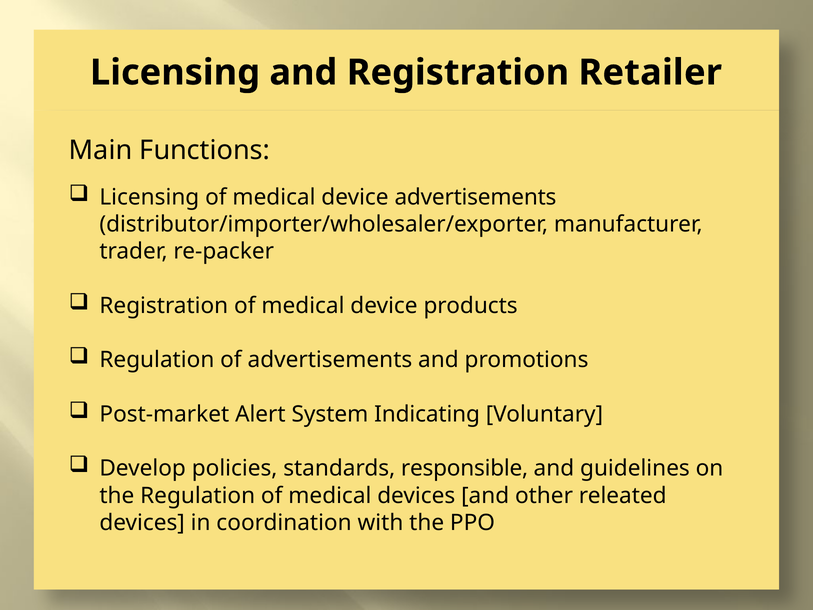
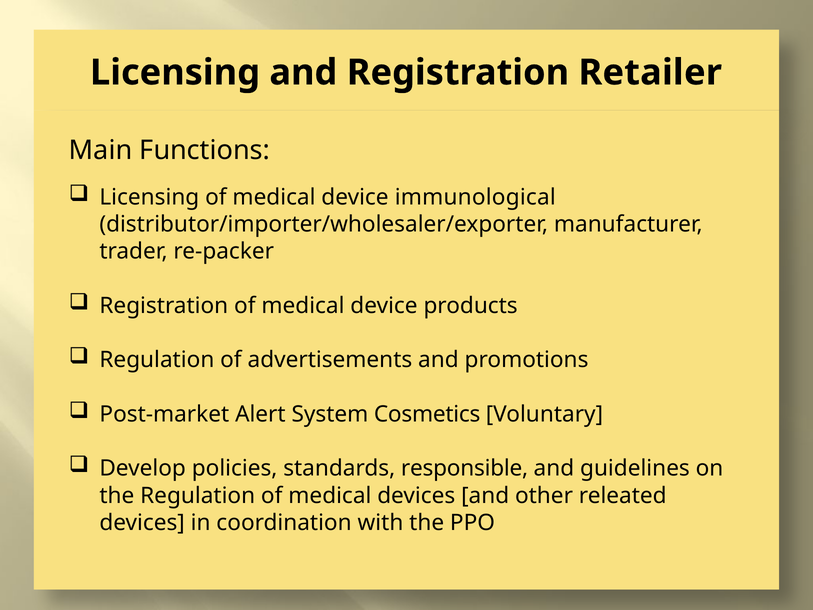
device advertisements: advertisements -> immunological (475, 197)
Indicating: Indicating -> Cosmetics (427, 414)
